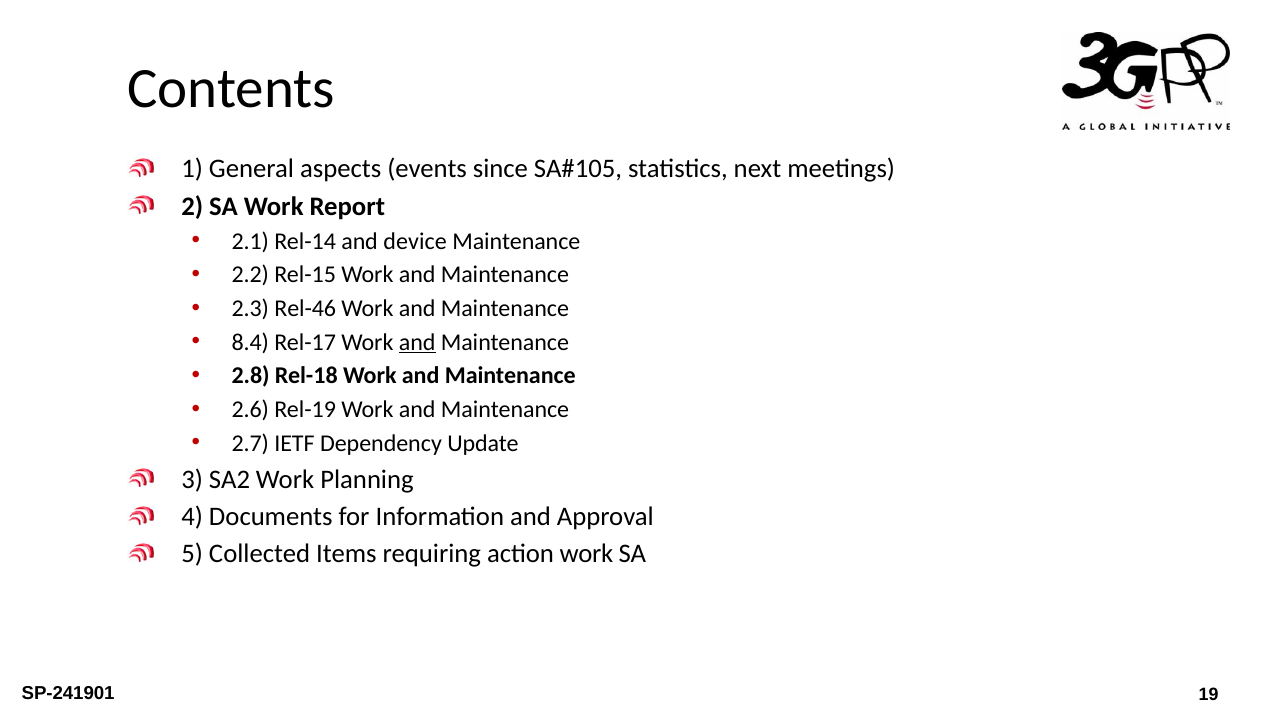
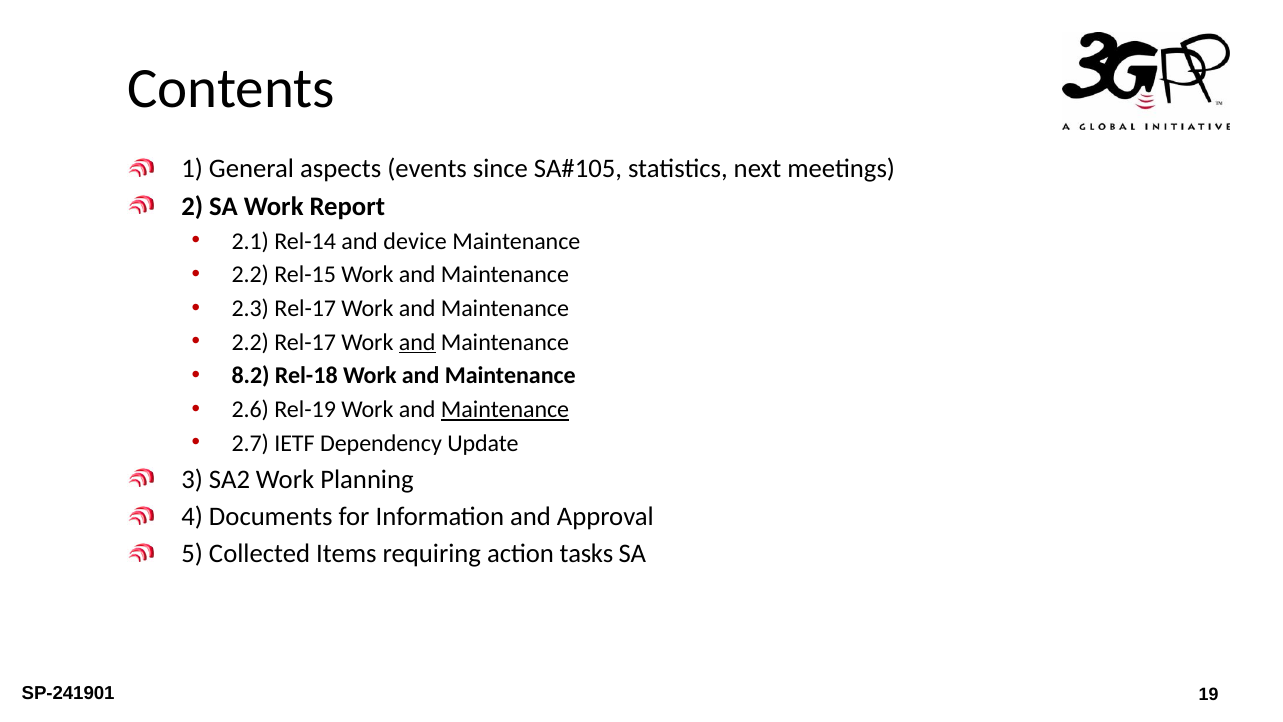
2.3 Rel-46: Rel-46 -> Rel-17 (305, 308)
8.4: 8.4 -> 2.2 (250, 342)
2.8: 2.8 -> 8.2 (251, 376)
Maintenance underline: none -> present (505, 409)
action work: work -> tasks (586, 554)
